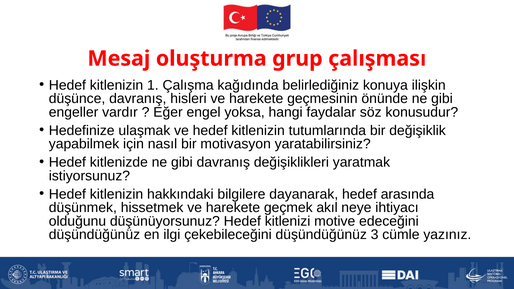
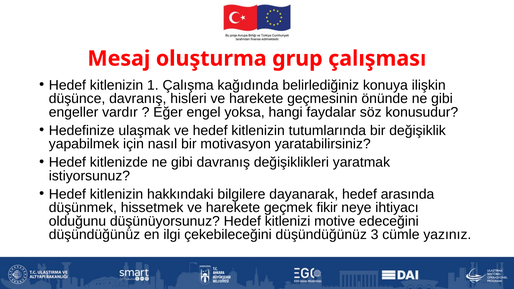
akıl: akıl -> fikir (327, 208)
